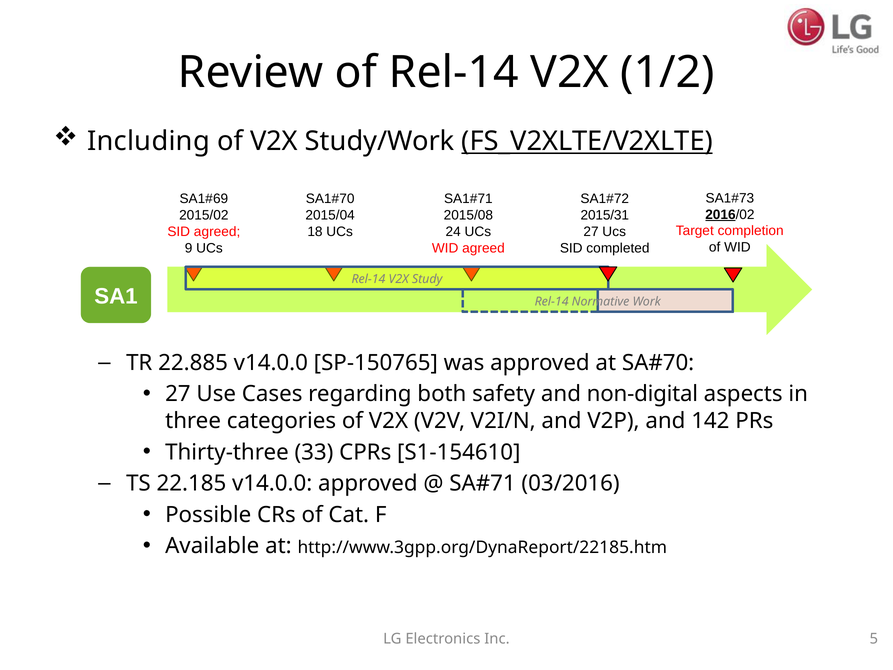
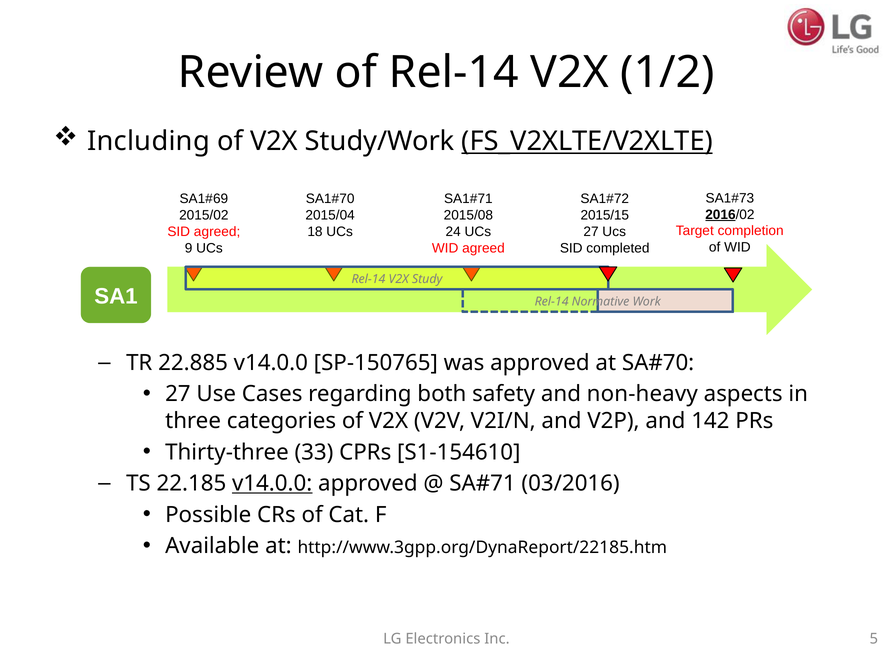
2015/31: 2015/31 -> 2015/15 (605, 215)
non-digital: non-digital -> non-heavy (642, 394)
v14.0.0 underline: none -> present (272, 483)
